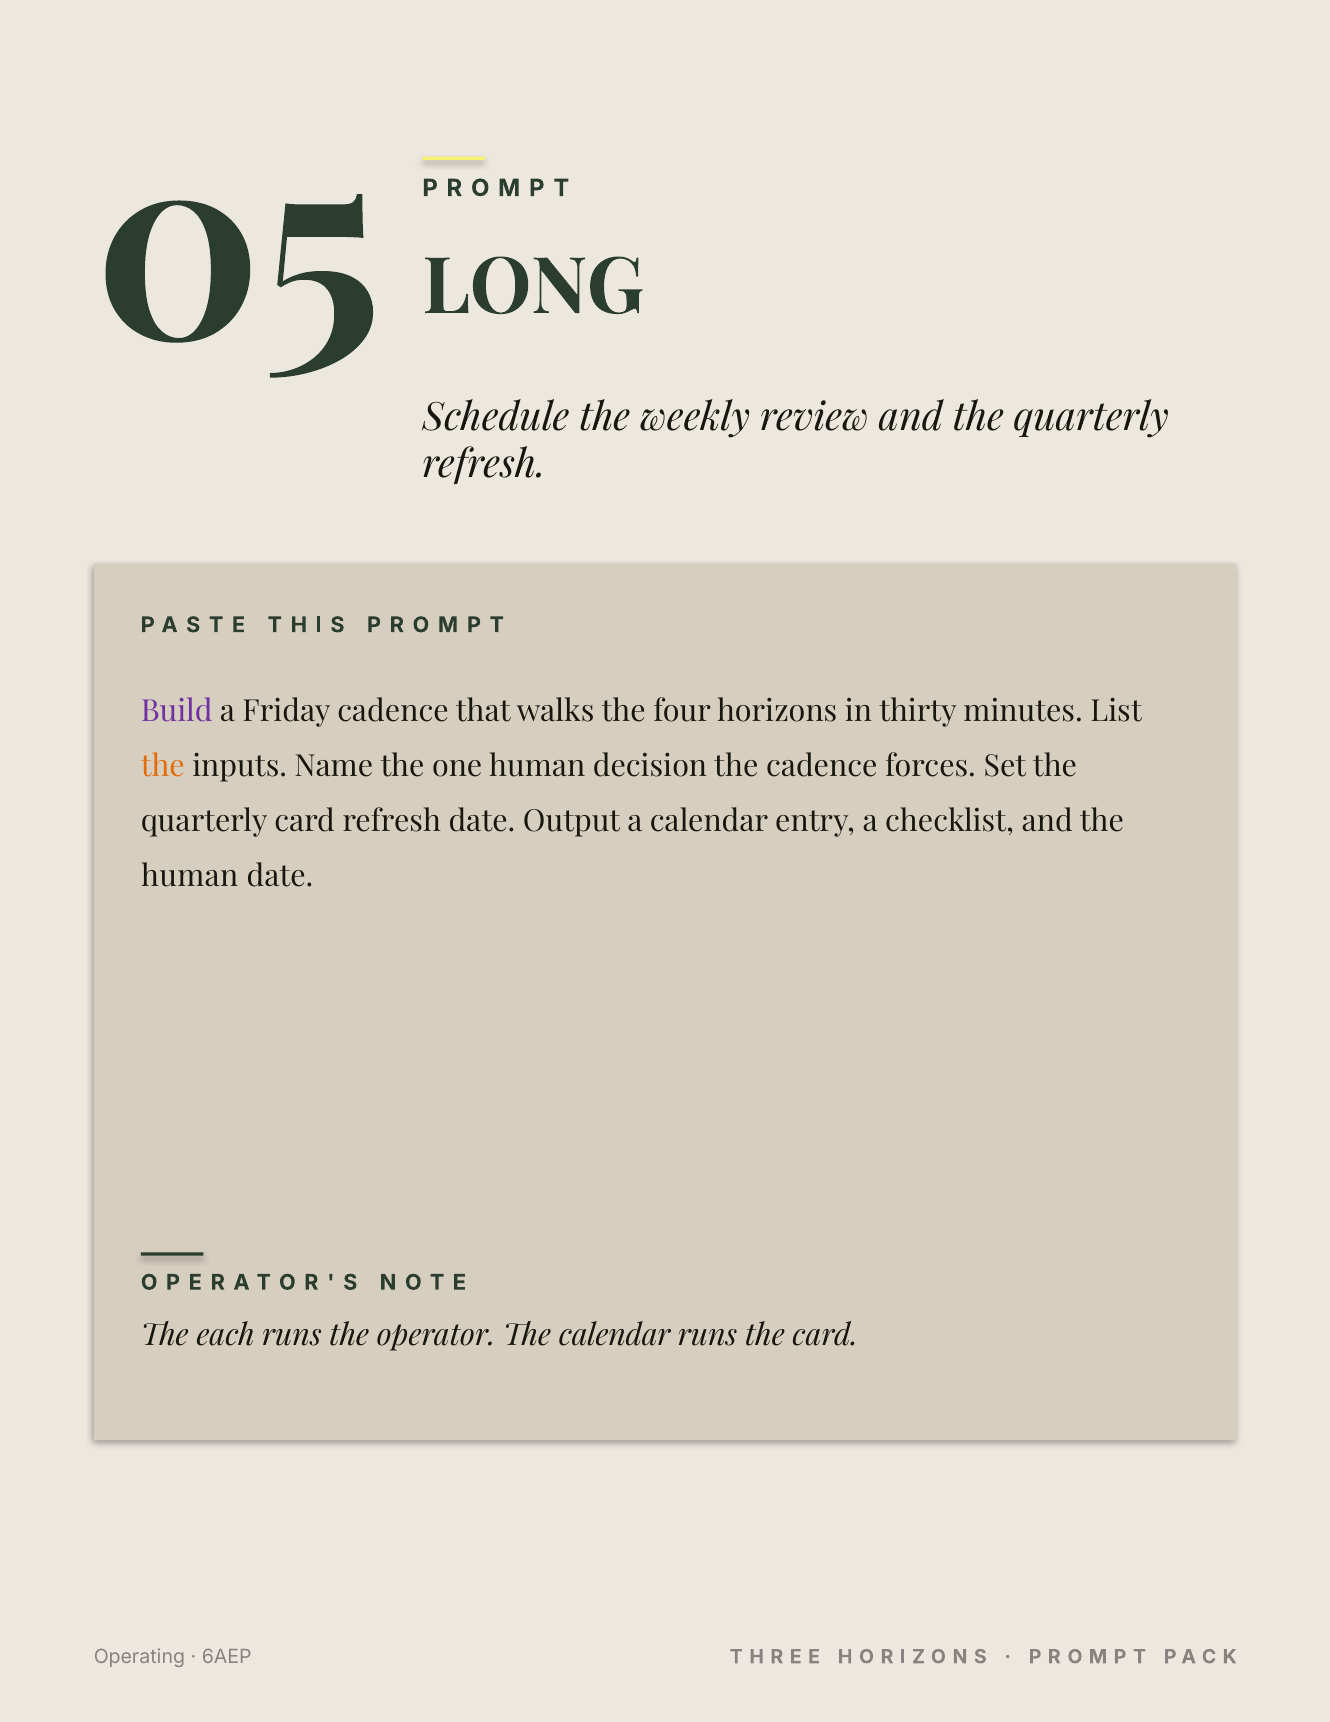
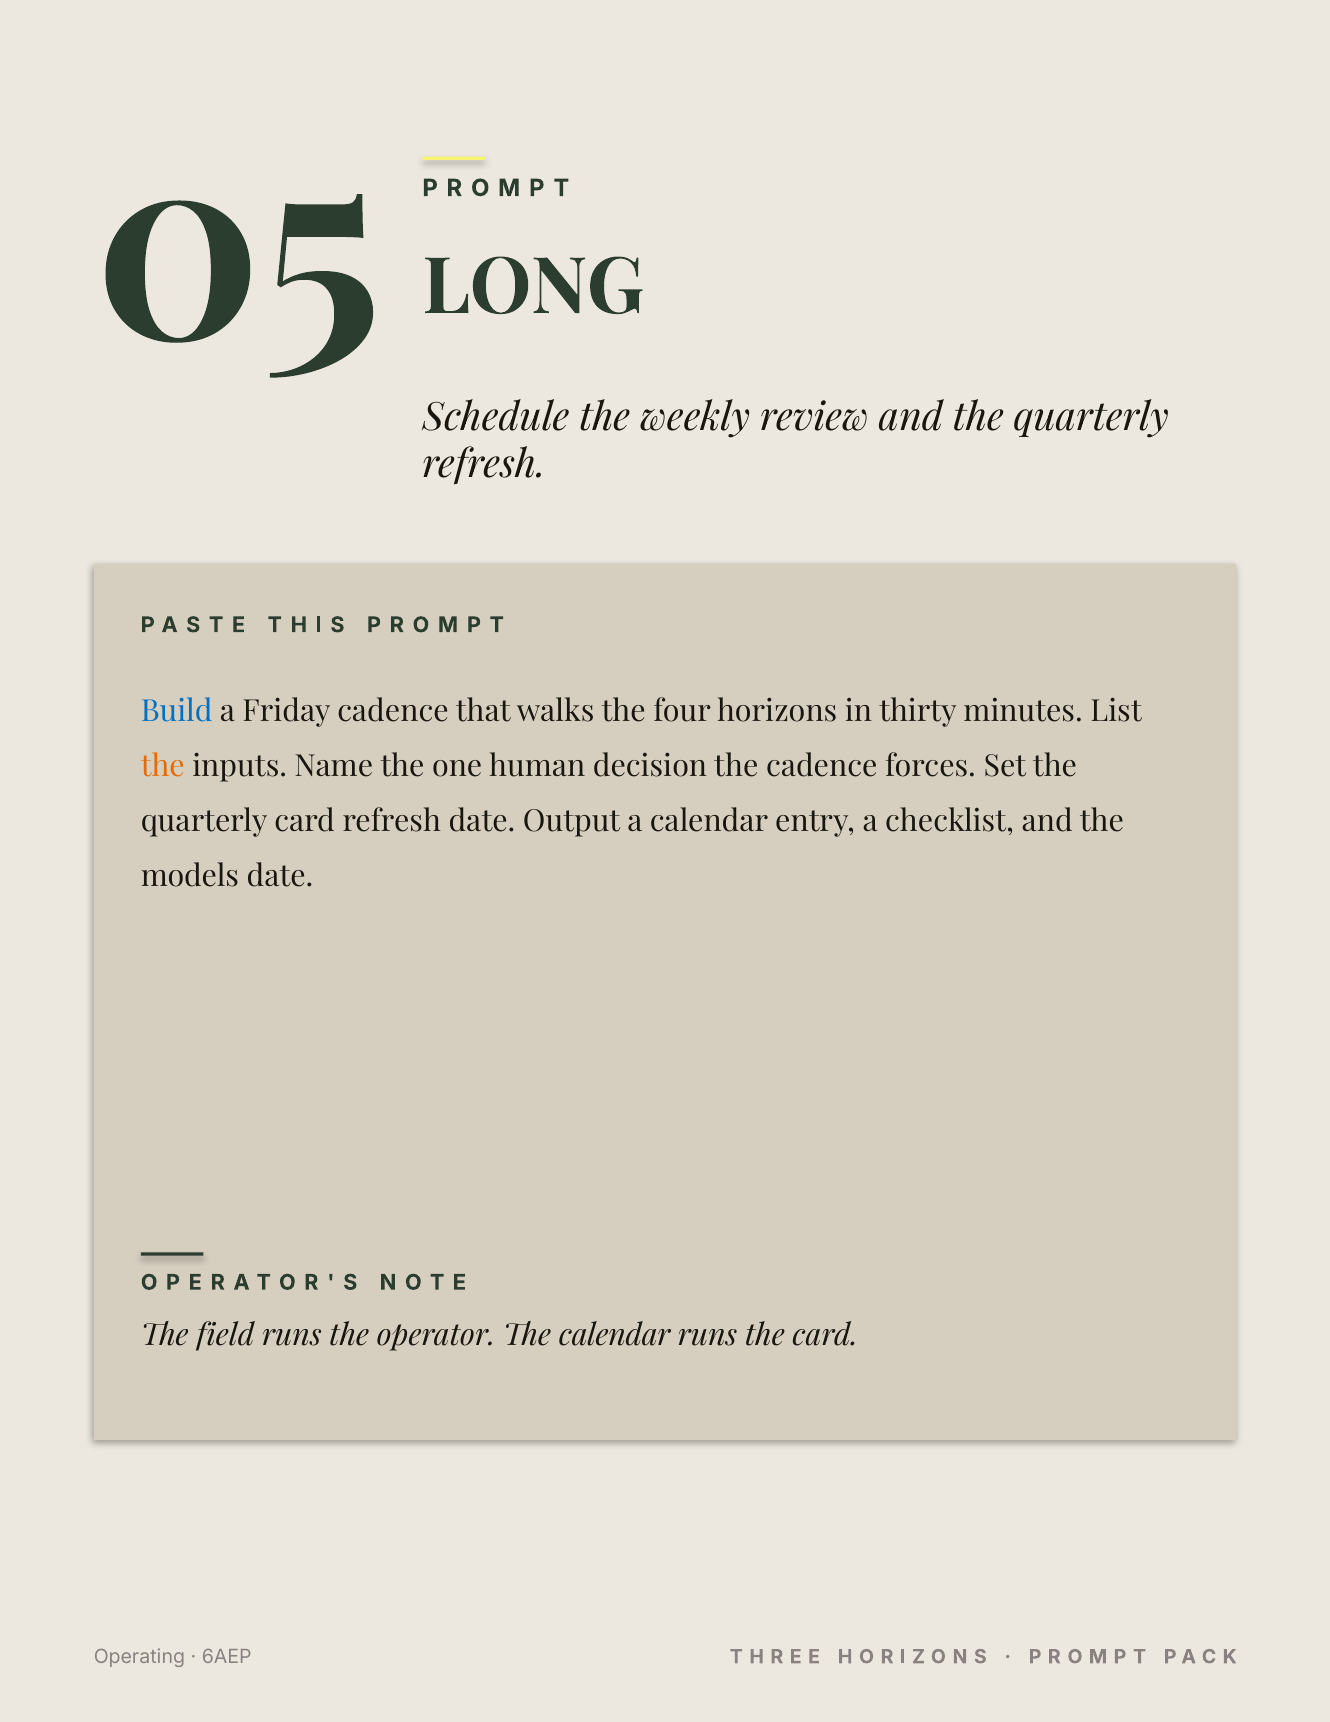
Build colour: purple -> blue (177, 711)
human: human -> models (190, 876)
each: each -> field (225, 1335)
